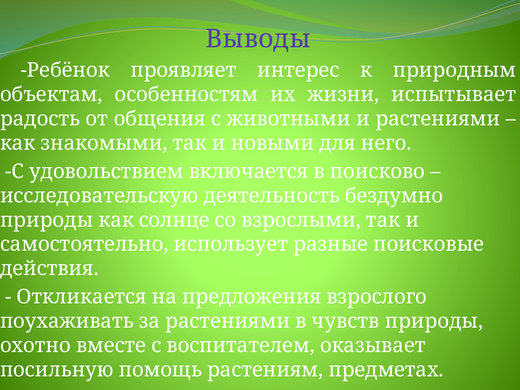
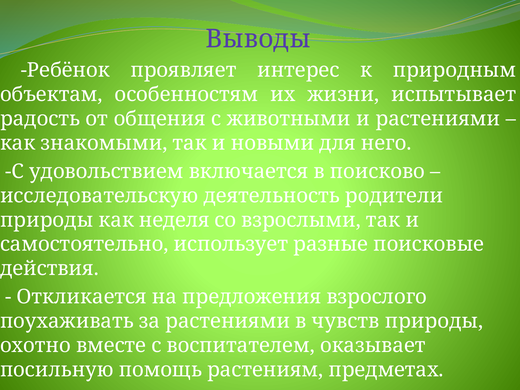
бездумно: бездумно -> родители (394, 196)
солнце: солнце -> неделя (174, 220)
